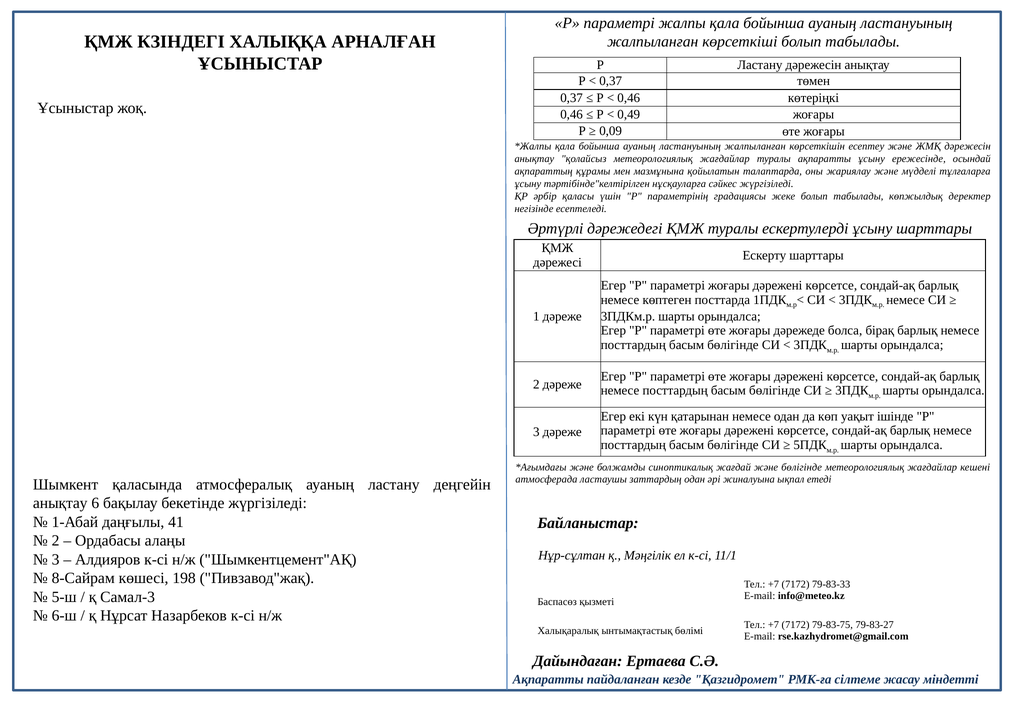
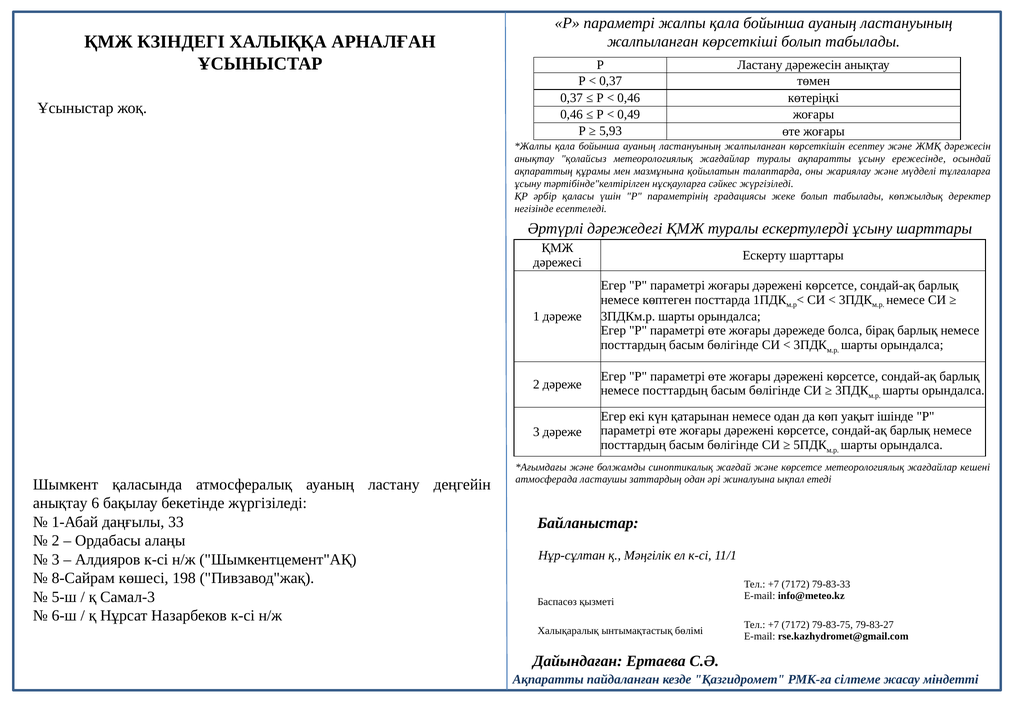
0,09: 0,09 -> 5,93 (611, 131)
және бөлігінде: бөлігінде -> көрсетсе (802, 467)
41: 41 -> 33 (176, 522)
